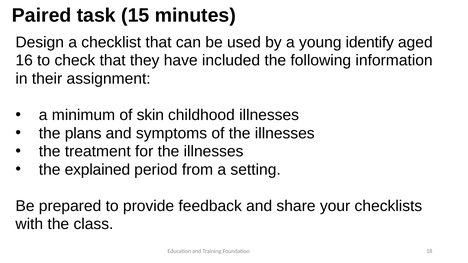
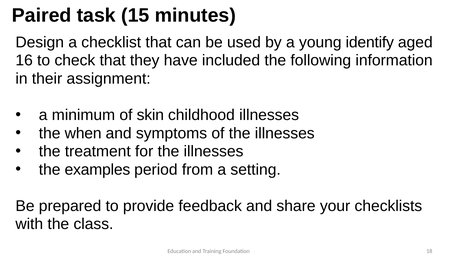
plans: plans -> when (83, 133)
explained: explained -> examples (97, 170)
